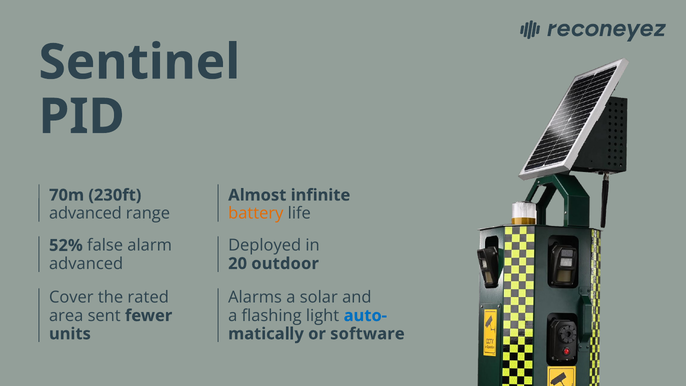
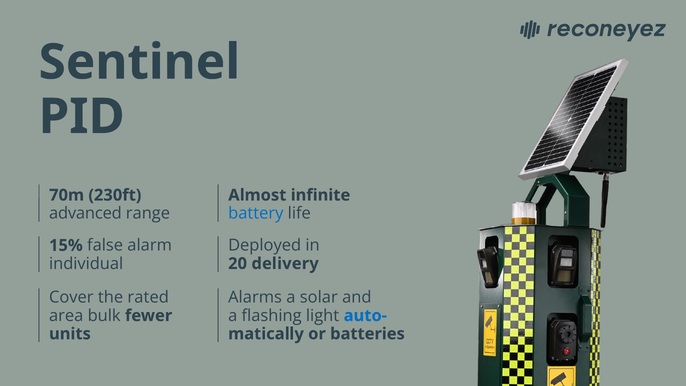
battery colour: orange -> blue (256, 213)
52%: 52% -> 15% (66, 245)
advanced: advanced -> individual (86, 264)
outdoor: outdoor -> delivery (285, 264)
sent: sent -> bulk (104, 316)
software: software -> batteries (367, 334)
